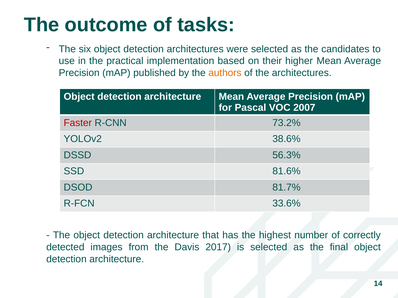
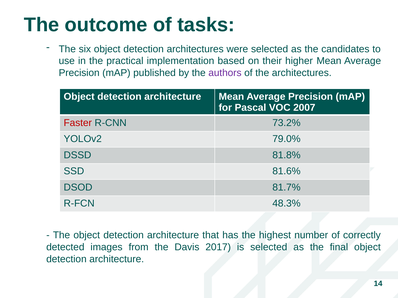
authors colour: orange -> purple (225, 73)
38.6%: 38.6% -> 79.0% (286, 139)
56.3%: 56.3% -> 81.8% (286, 155)
33.6%: 33.6% -> 48.3% (286, 204)
